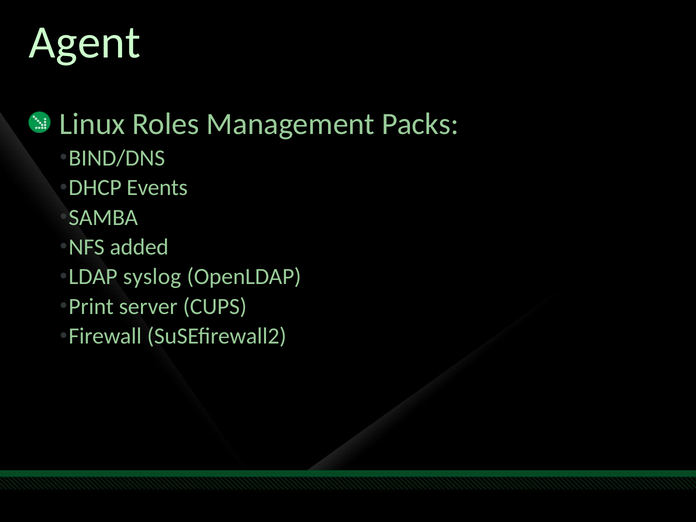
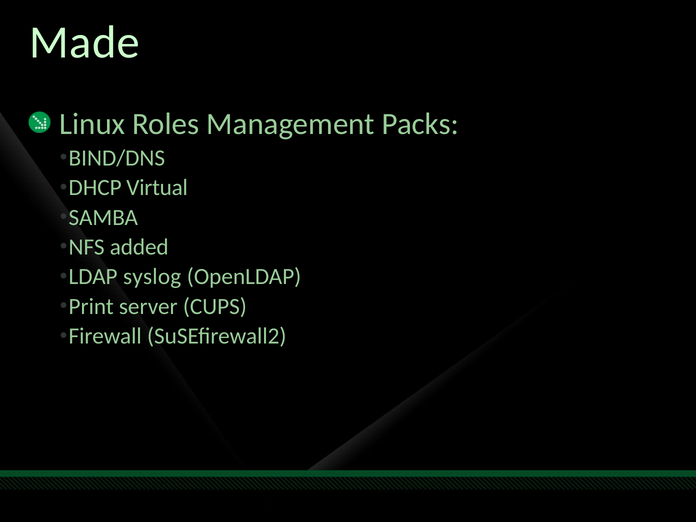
Agent: Agent -> Made (85, 42)
Events: Events -> Virtual (157, 188)
